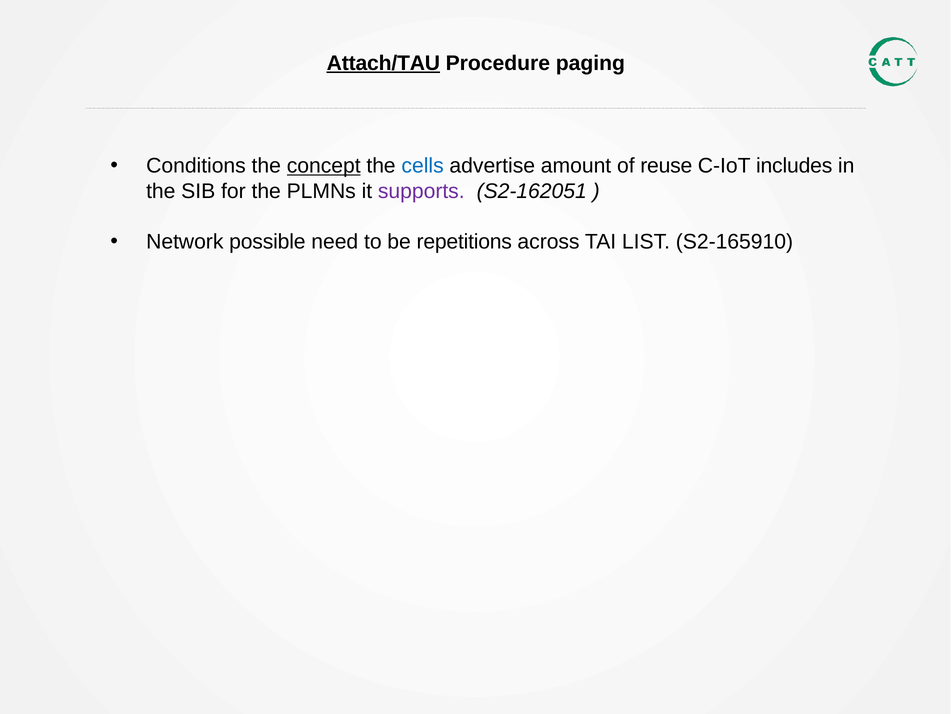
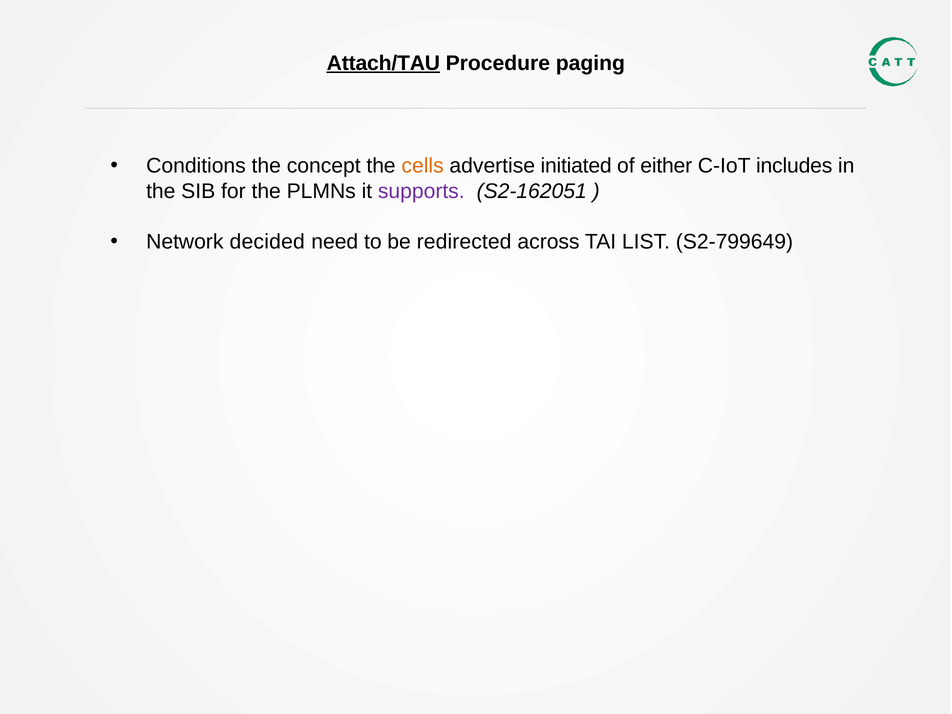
concept underline: present -> none (324, 166)
cells colour: blue -> orange (423, 166)
amount: amount -> initiated (576, 166)
reuse: reuse -> either (666, 166)
possible: possible -> decided (267, 242)
repetitions: repetitions -> redirected (464, 242)
S2-165910: S2-165910 -> S2-799649 (734, 242)
